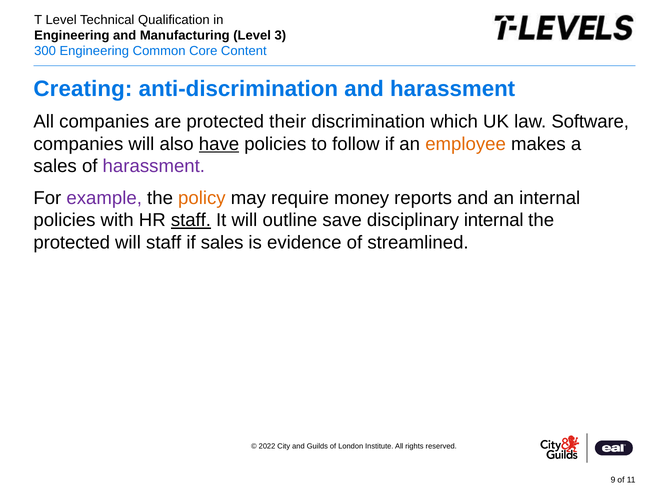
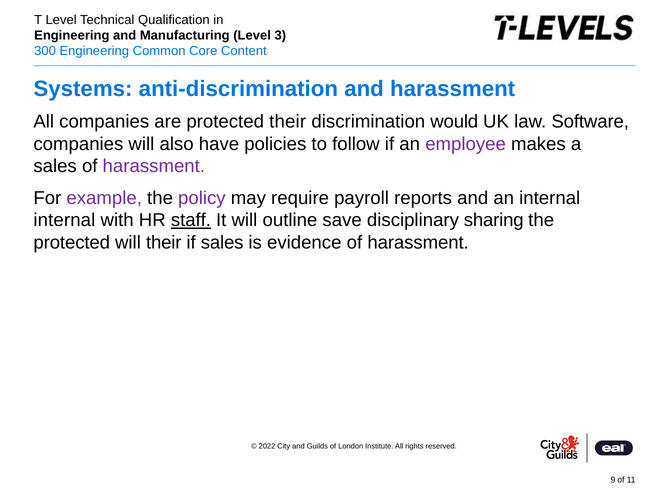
Creating: Creating -> Systems (83, 89)
which: which -> would (454, 122)
have underline: present -> none (219, 144)
employee colour: orange -> purple (466, 144)
policy colour: orange -> purple (202, 198)
money: money -> payroll (362, 198)
policies: policies -> internal (64, 220)
disciplinary internal: internal -> sharing (494, 220)
will staff: staff -> their (164, 242)
evidence of streamlined: streamlined -> harassment (418, 242)
